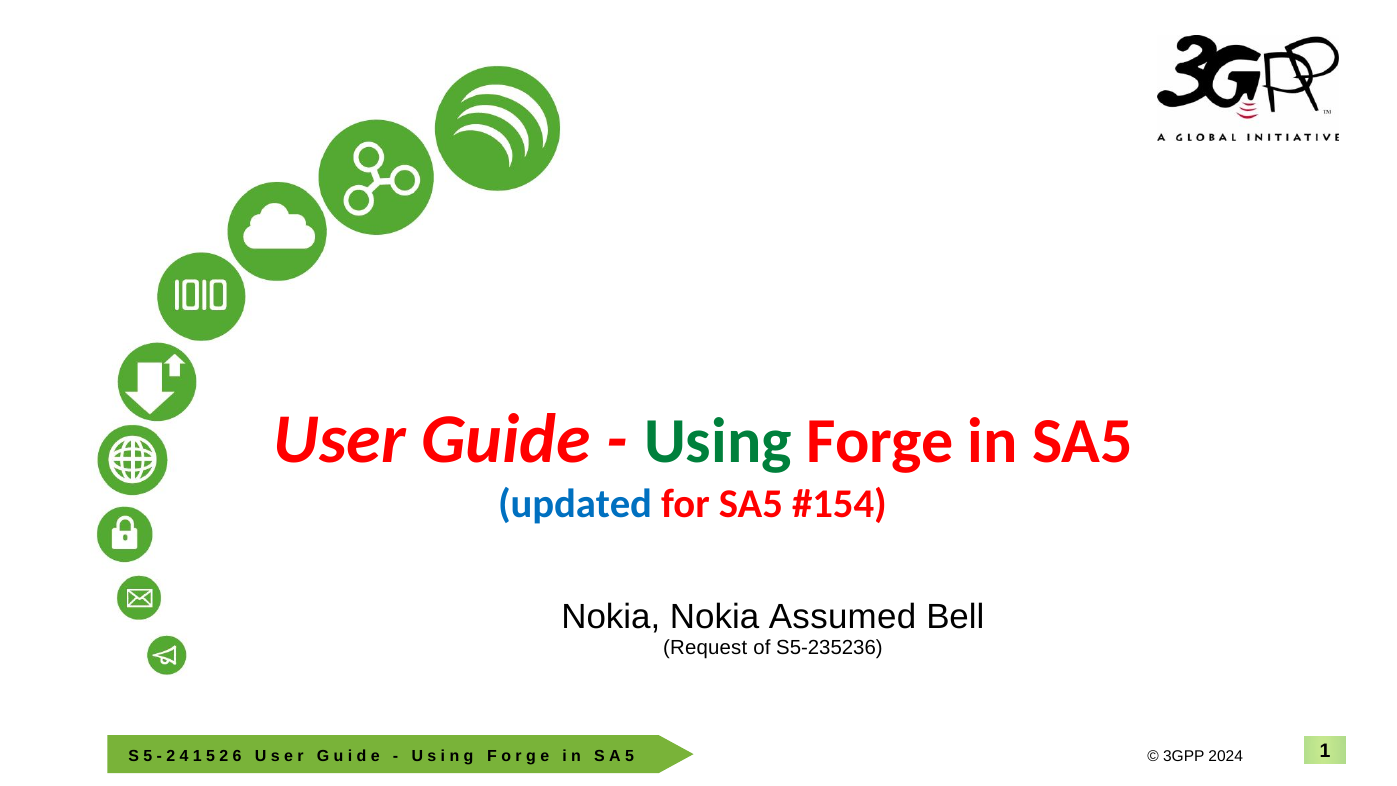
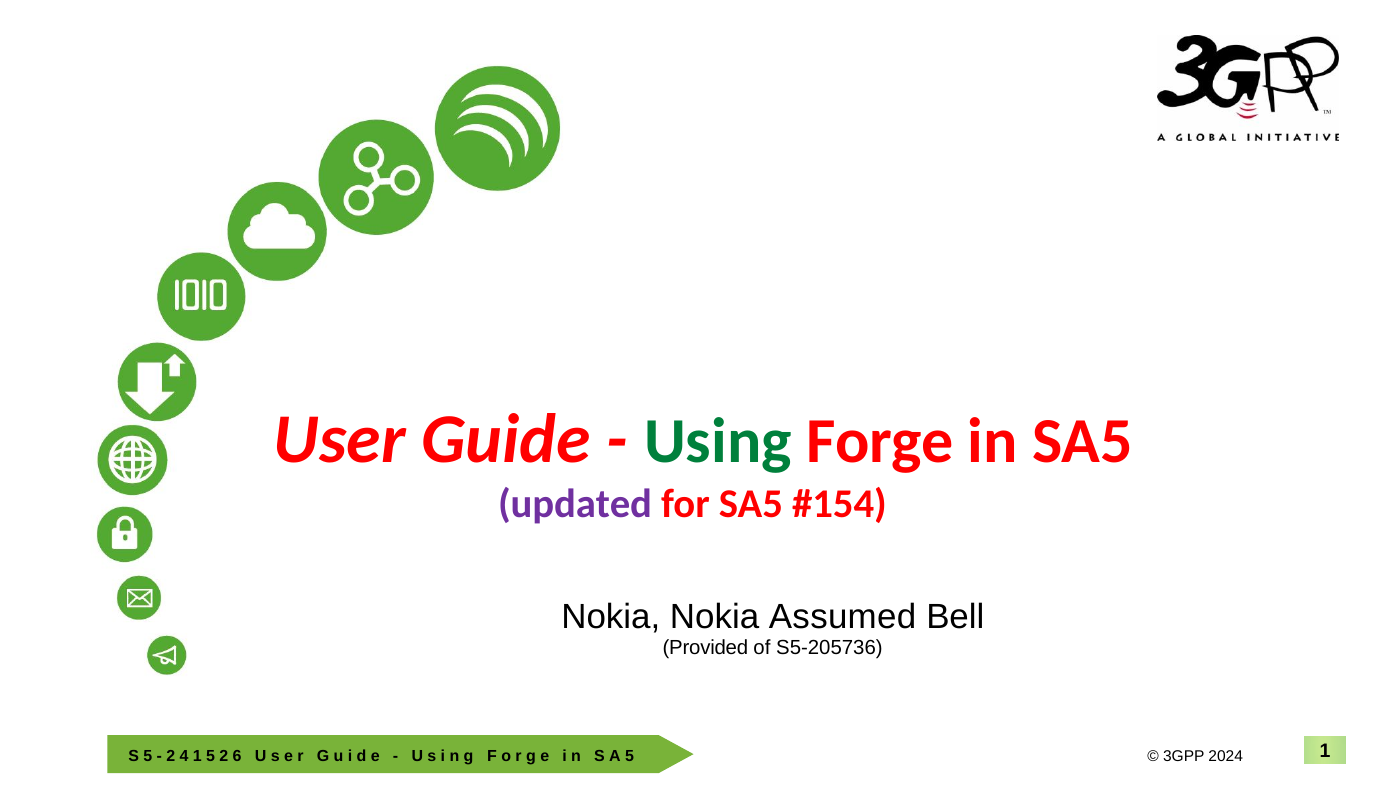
updated colour: blue -> purple (575, 504)
Request: Request -> Provided (705, 648)
S5-235236: S5-235236 -> S5-205736 (829, 648)
